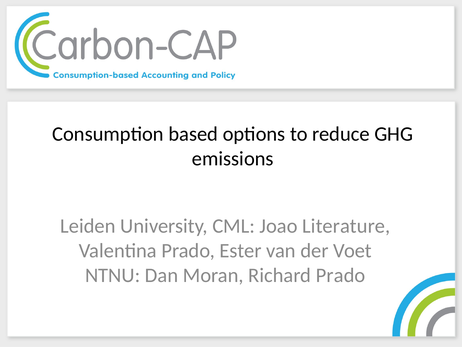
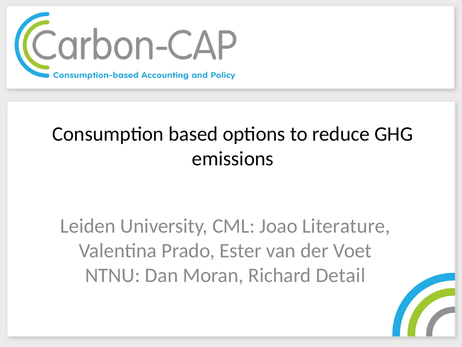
Richard Prado: Prado -> Detail (341, 275)
